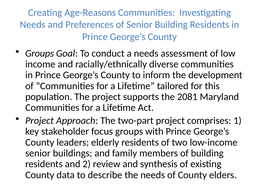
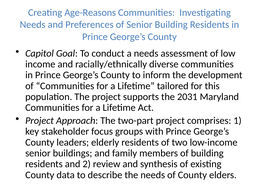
Groups: Groups -> Capitol (40, 53)
2081: 2081 -> 2031 (187, 97)
